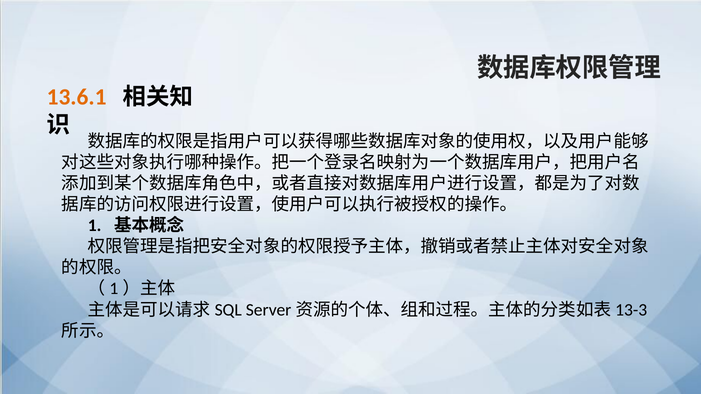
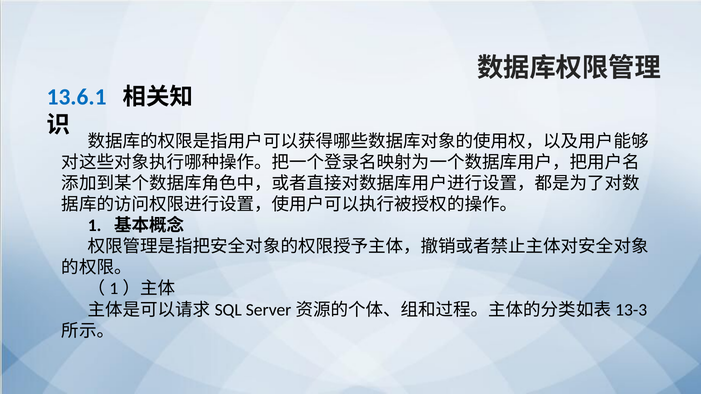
13.6.1 colour: orange -> blue (77, 97)
